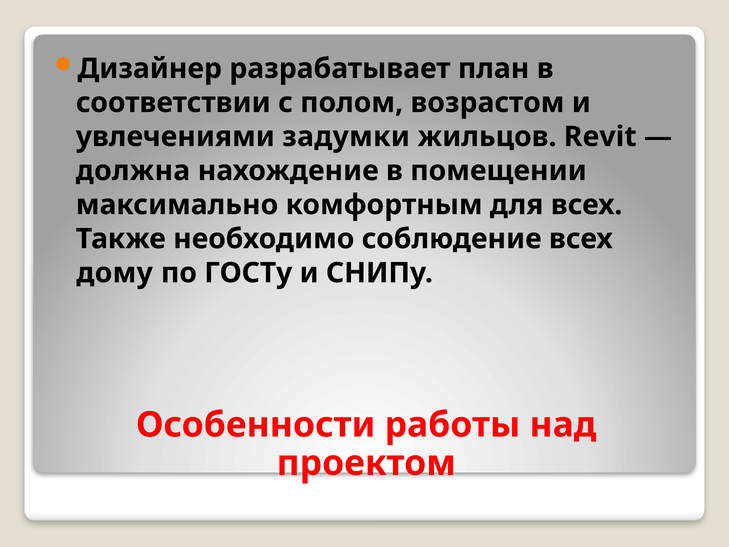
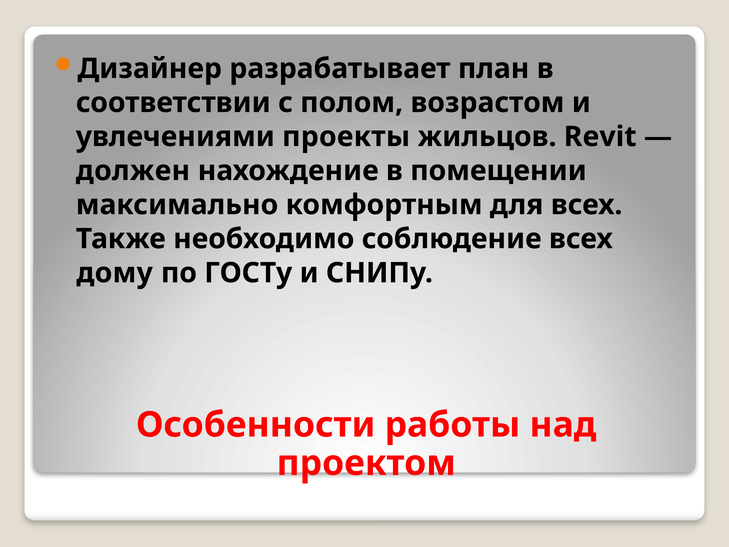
задумки: задумки -> проекты (346, 137)
должна: должна -> должен (133, 171)
